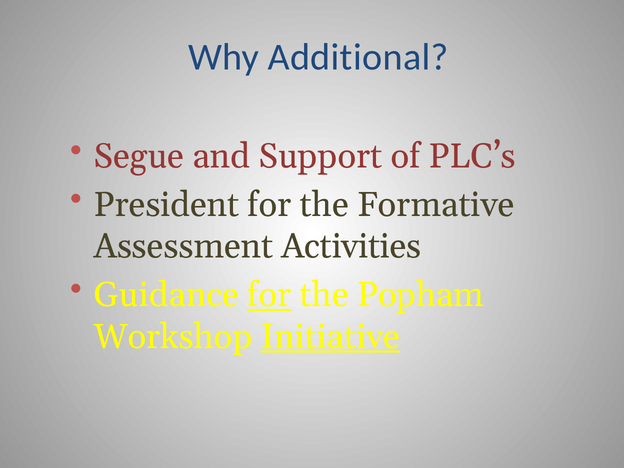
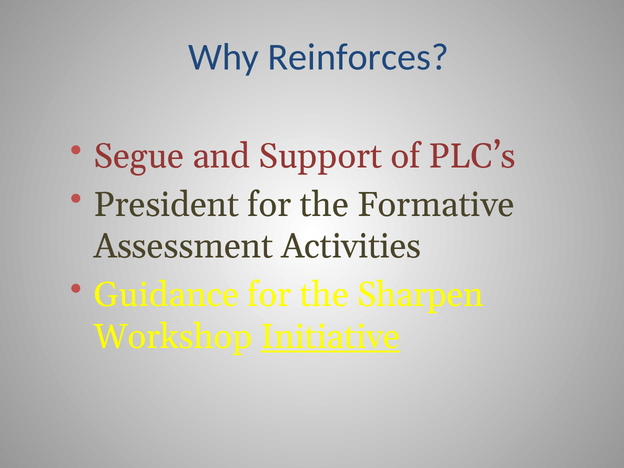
Additional: Additional -> Reinforces (358, 57)
for underline: present -> none (270, 295)
Popham: Popham -> Sharpen (420, 295)
